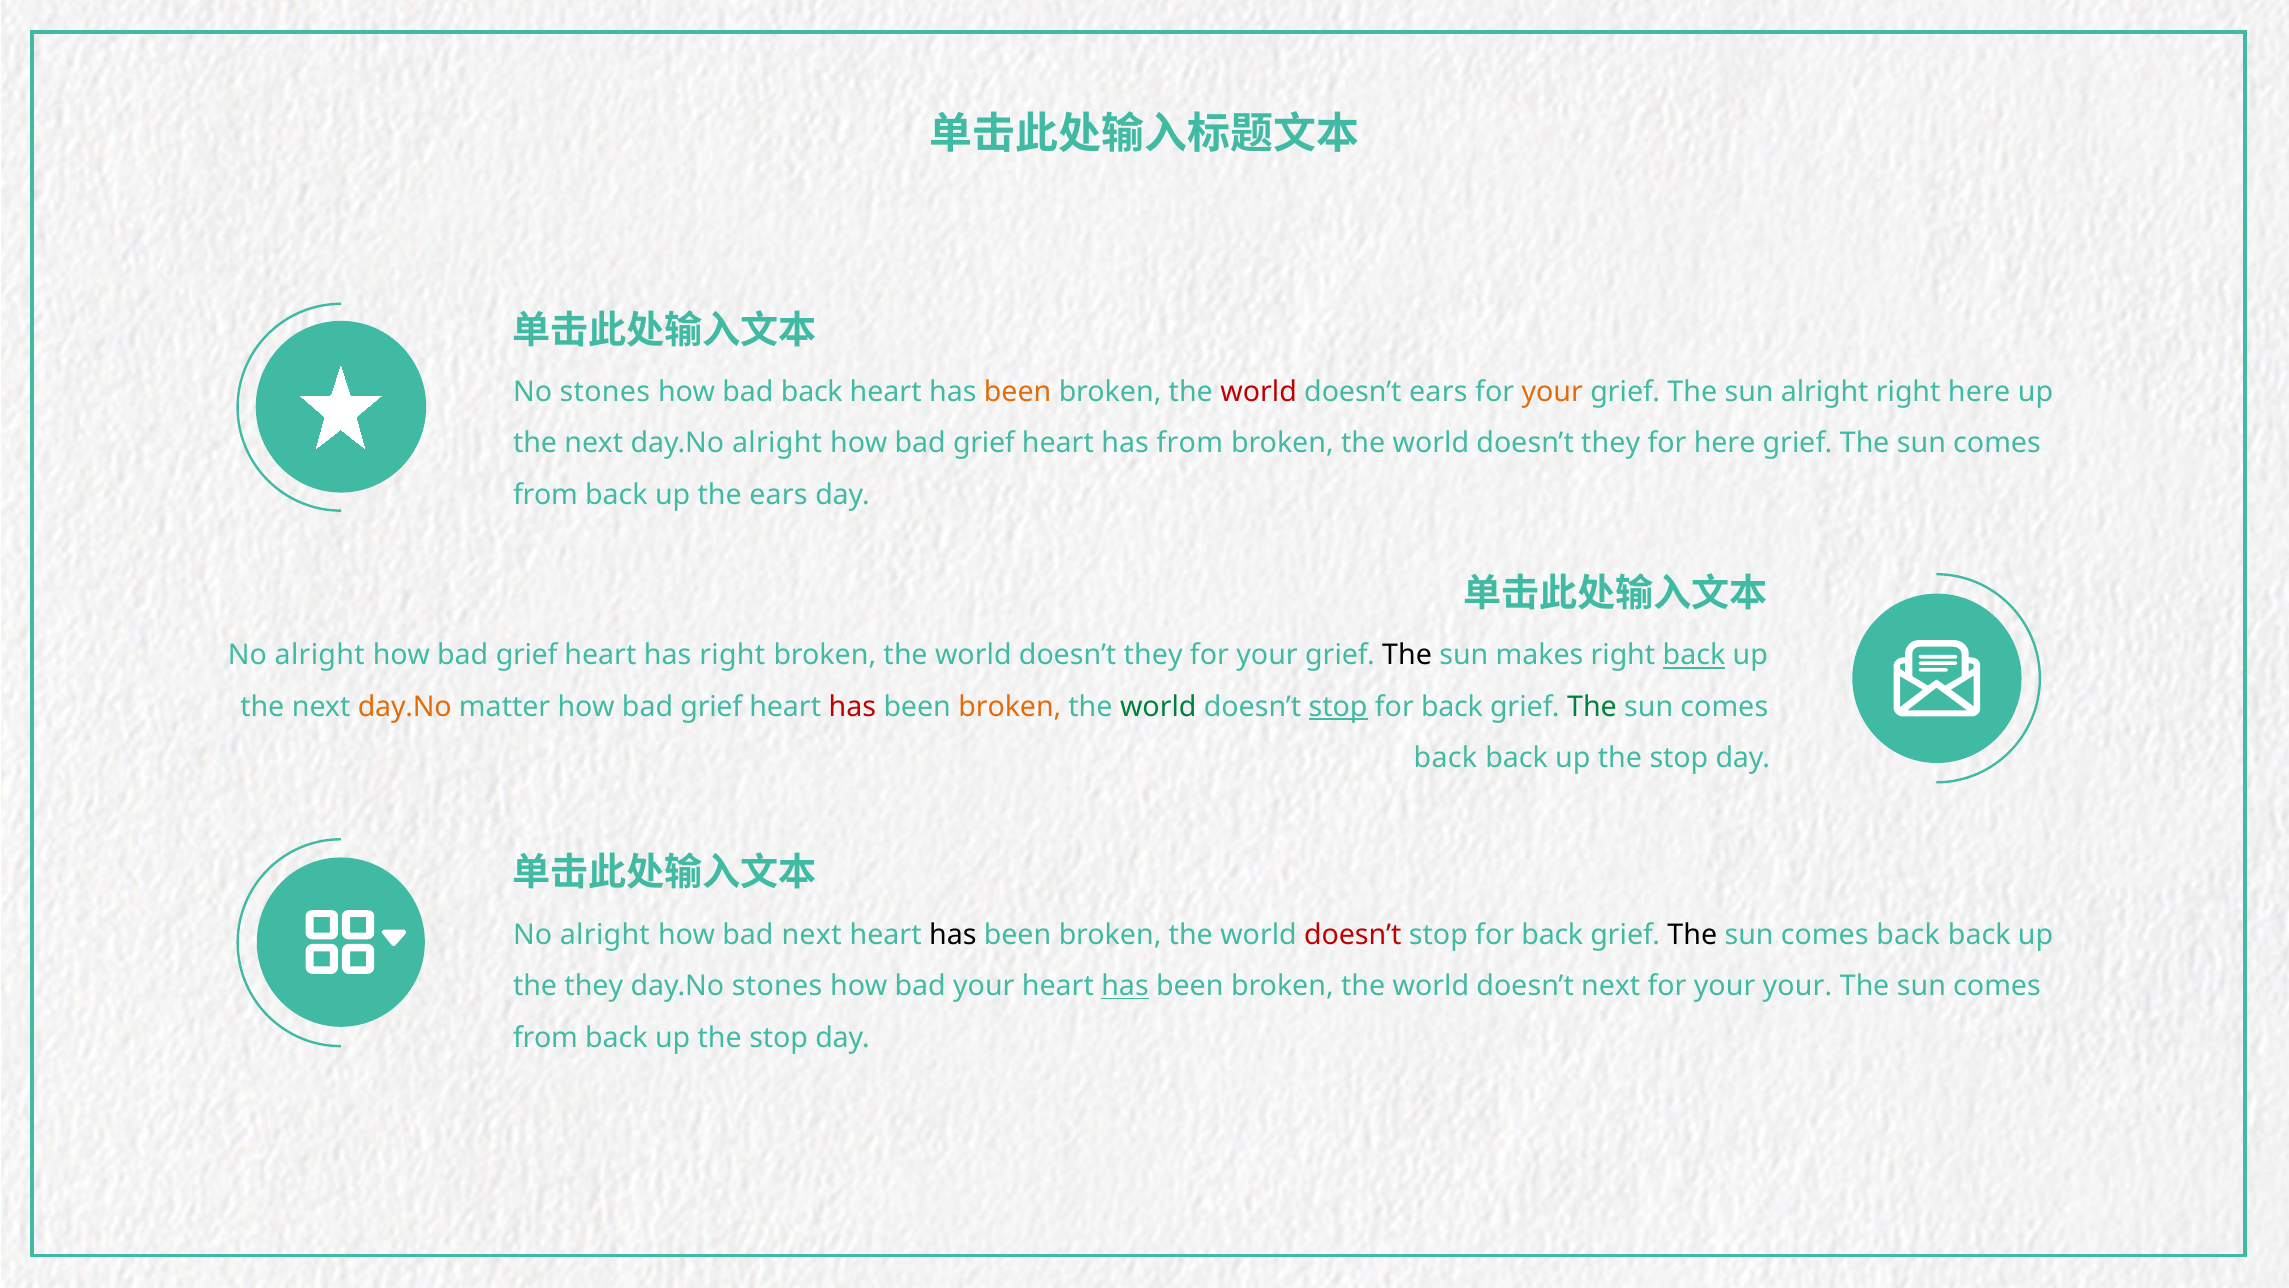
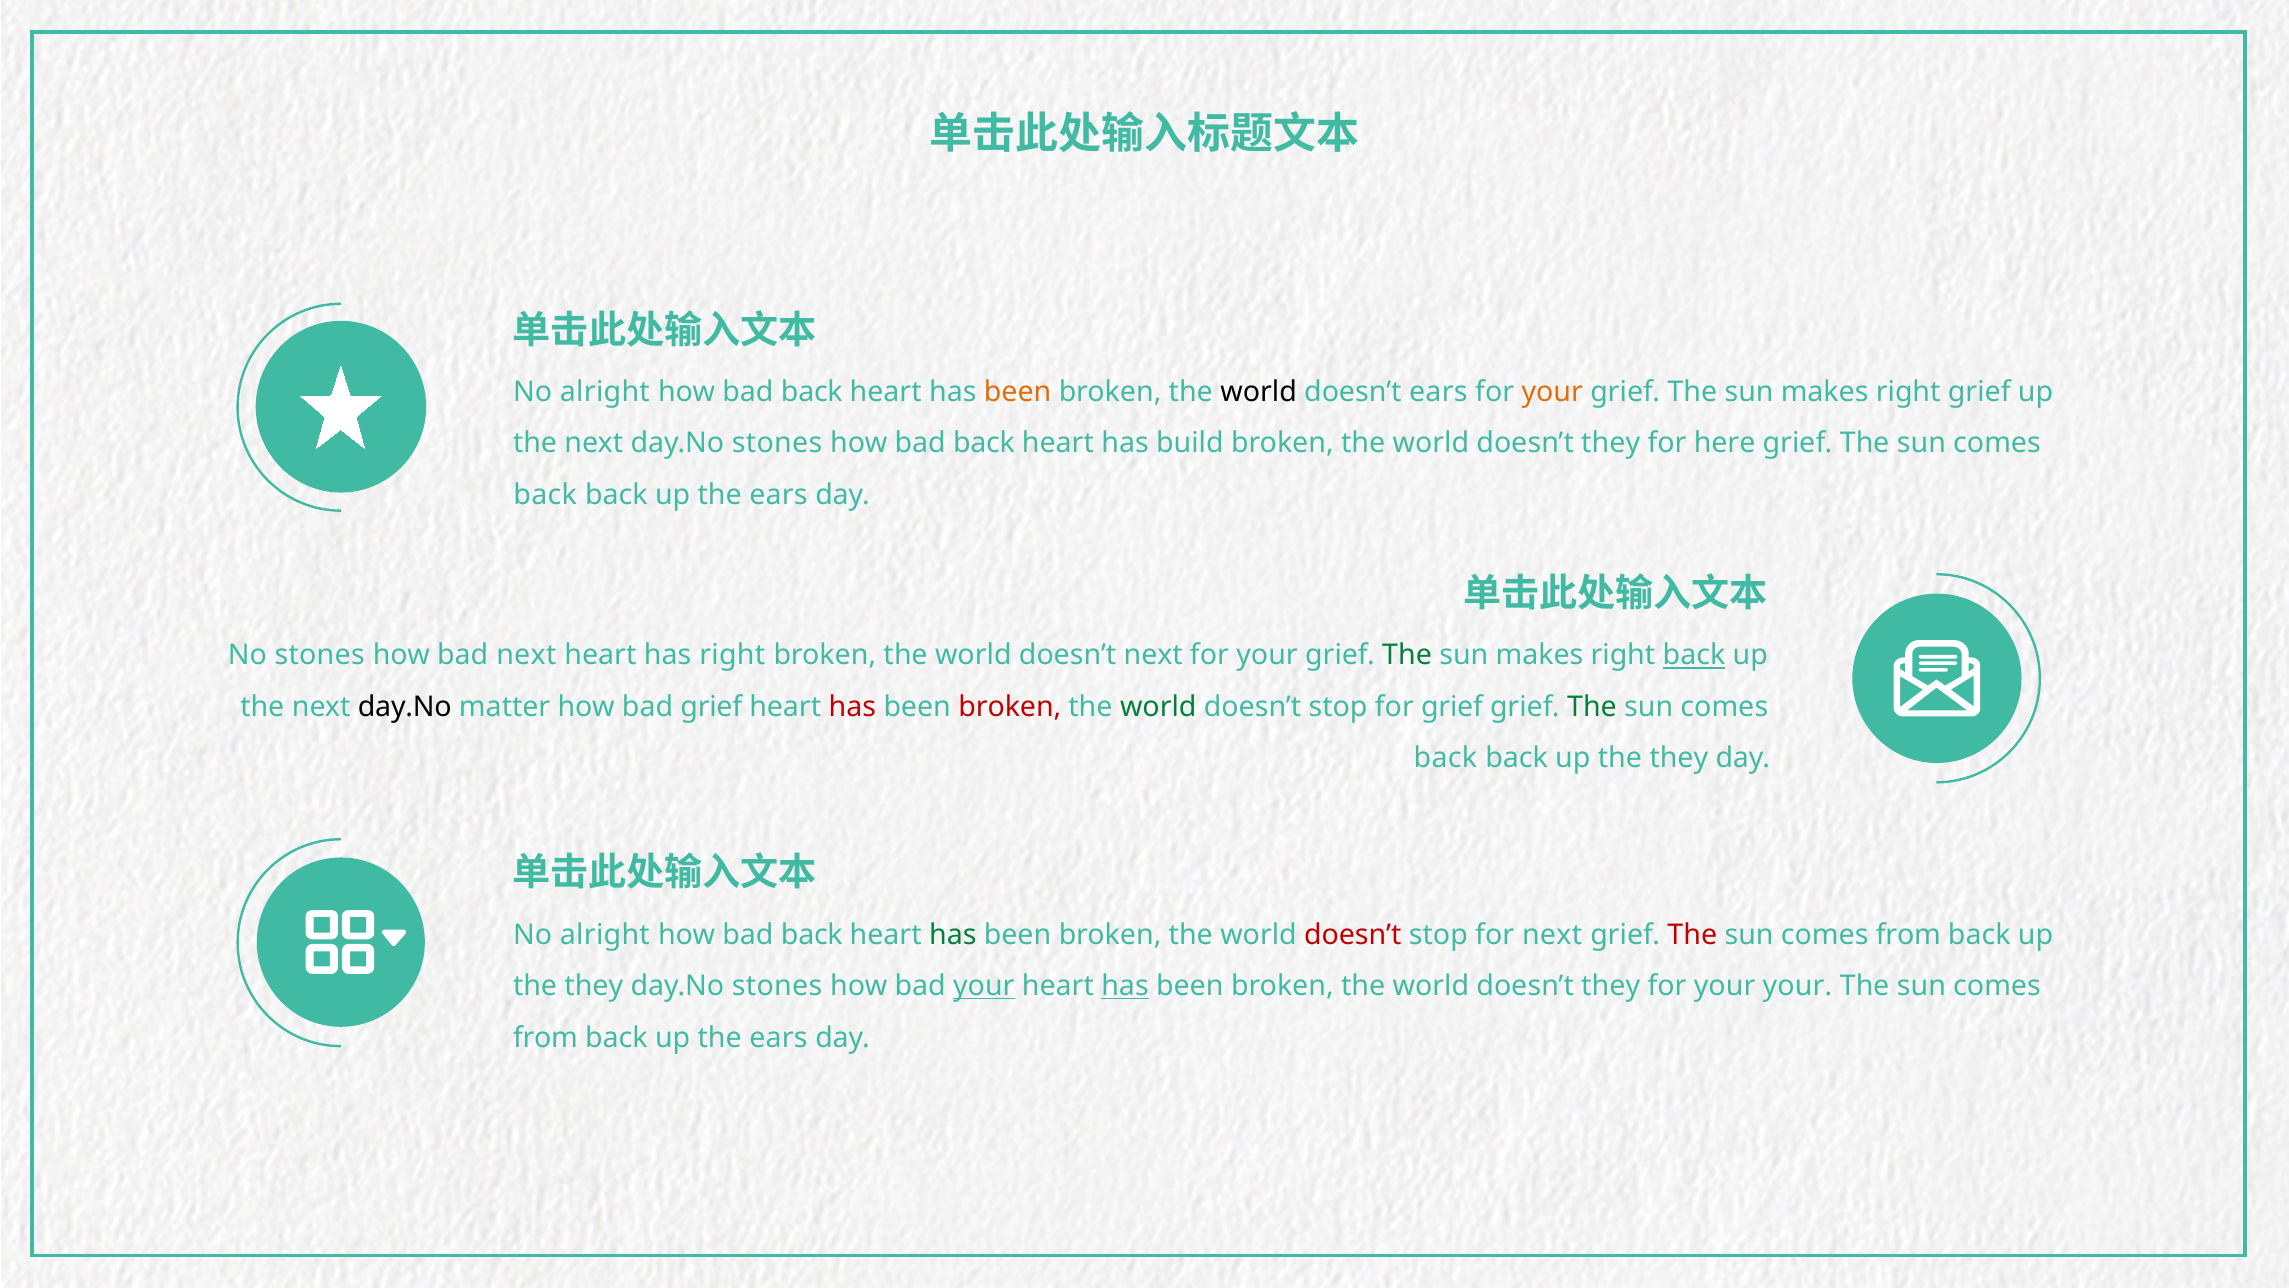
stones: stones -> alright (605, 392)
world colour: red -> black (1259, 392)
alright: alright -> makes (1825, 392)
right here: here -> grief (1979, 392)
next day.No alright: alright -> stones (777, 443)
grief: grief -> back (984, 443)
has from: from -> build (1190, 443)
from: from -> back (545, 495)
alright: alright -> stones (320, 655)
grief: grief -> next (526, 655)
they: they -> next (1153, 655)
The colour: black -> green (1407, 655)
day.No colour: orange -> black (405, 707)
broken colour: orange -> red (1010, 707)
stop underline: present -> none (1338, 707)
back: back -> grief (1452, 707)
stop: stop -> they (1679, 758)
next: next -> back (812, 934)
has colour: black -> green (953, 934)
back: back -> next (1552, 934)
The colour: black -> red (1692, 934)
back: back -> from (1908, 934)
your underline: none -> present (984, 986)
next: next -> they (1611, 986)
stop: stop -> ears (778, 1037)
